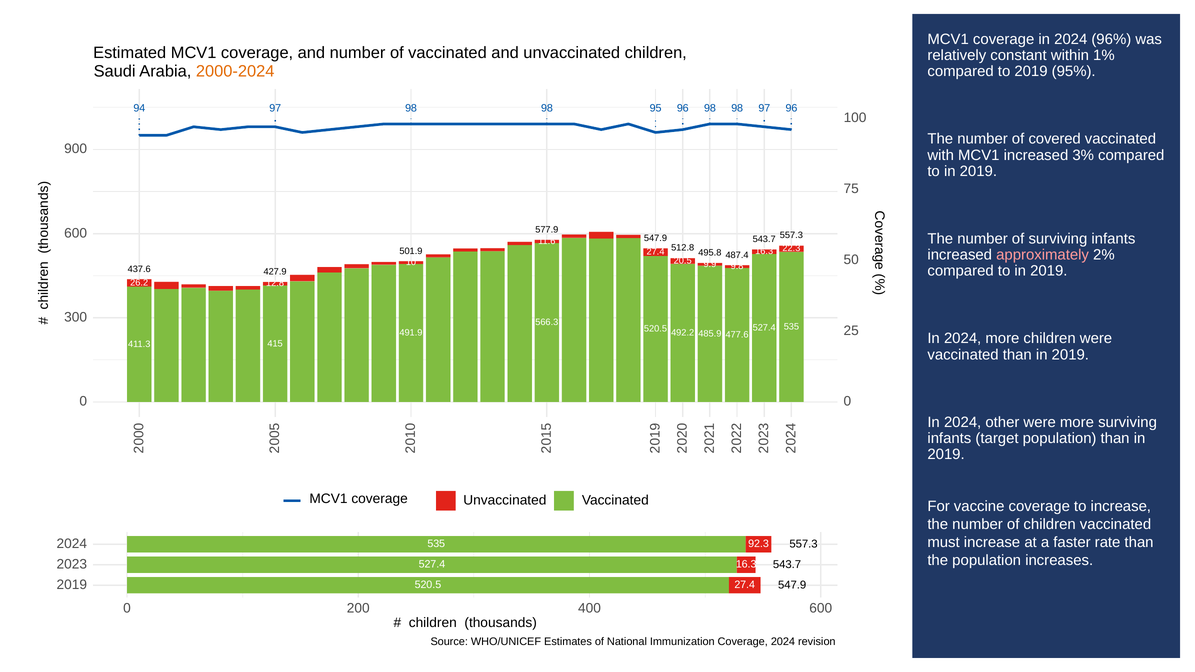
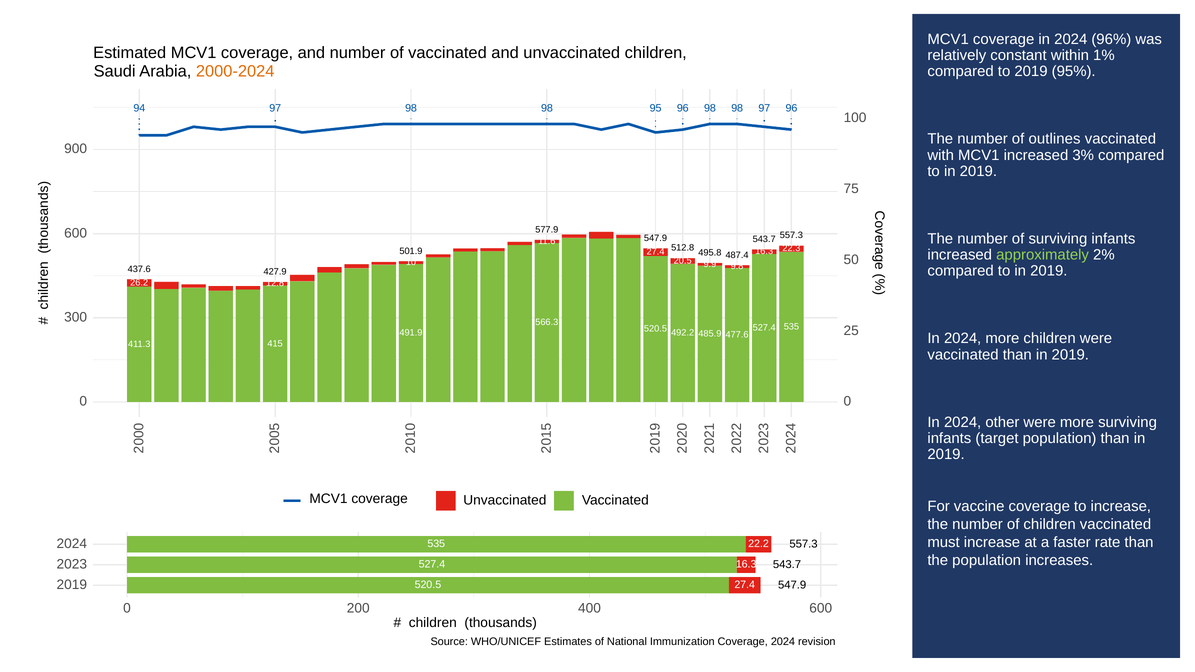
covered: covered -> outlines (1055, 139)
approximately colour: pink -> light green (1043, 255)
92.3: 92.3 -> 22.2 (759, 544)
